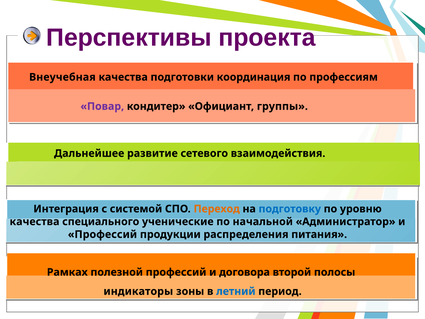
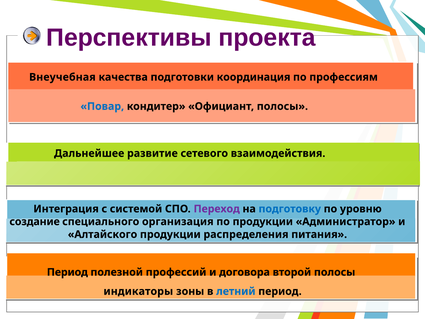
Повар colour: purple -> blue (102, 106)
Официант группы: группы -> полосы (282, 106)
Переход colour: orange -> purple (217, 209)
качества: качества -> создание (35, 221)
ученические: ученические -> организация (178, 221)
по начальной: начальной -> продукции (263, 221)
Профессий: Профессий -> Алтайского (103, 234)
Рамках: Рамках -> Период (67, 272)
